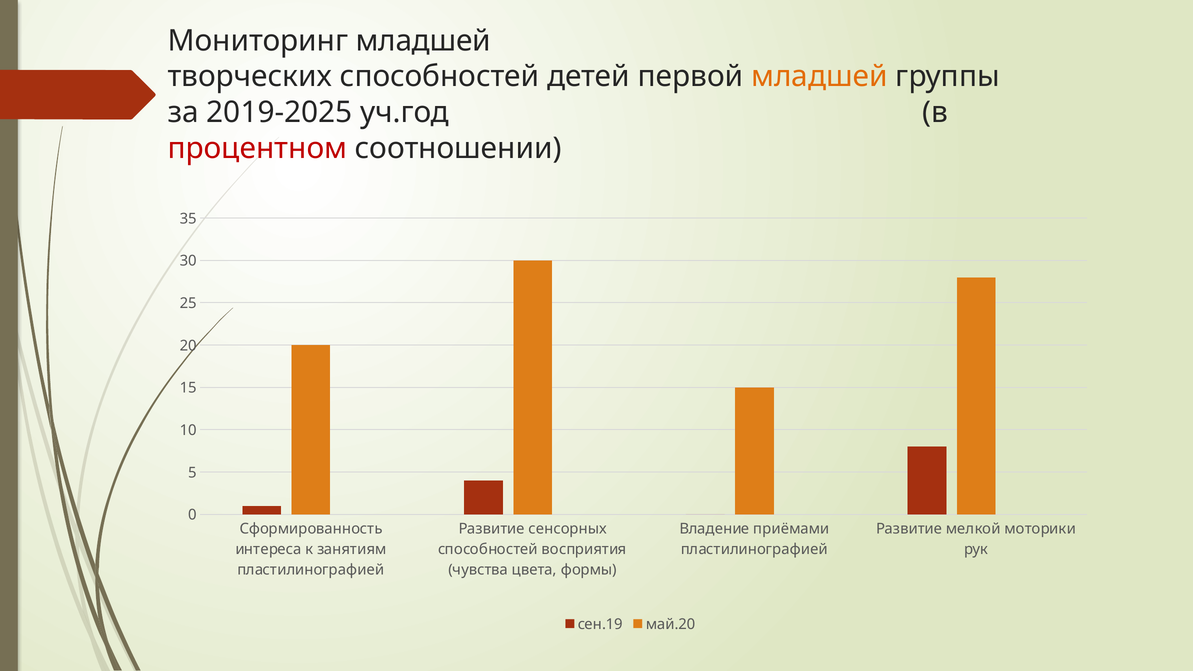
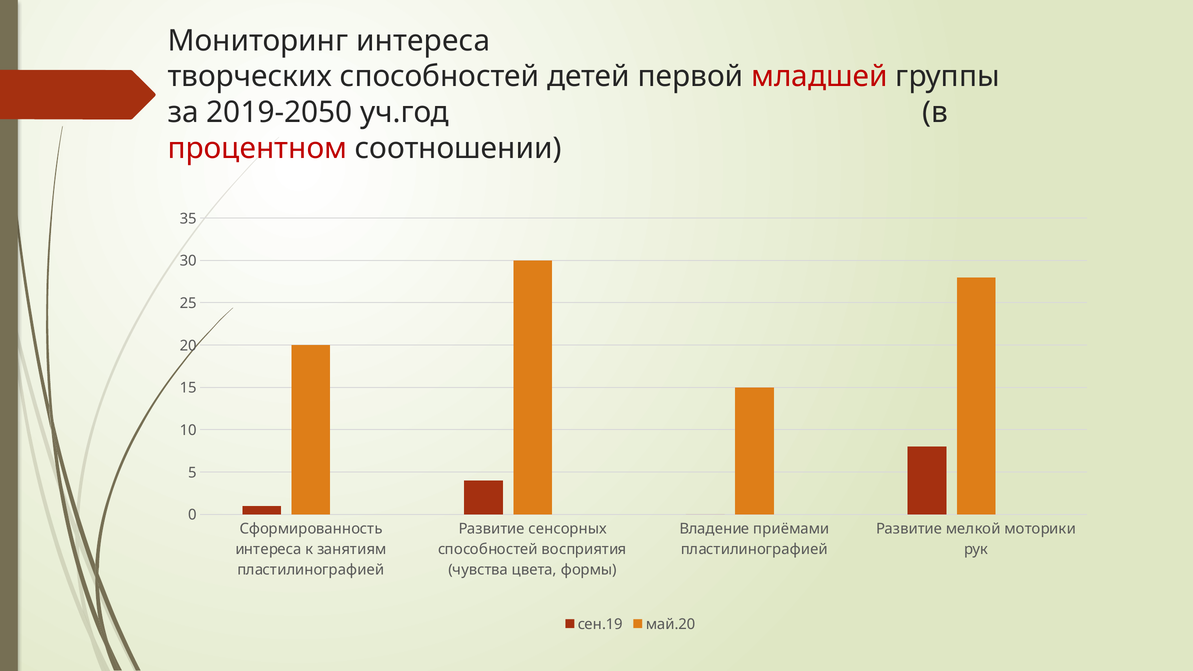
Мониторинг младшей: младшей -> интереса (423, 41)
младшей colour: orange -> red (819, 77)
2019-2025: 2019-2025 -> 2019-2050 (279, 112)
